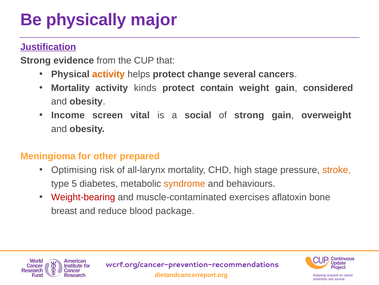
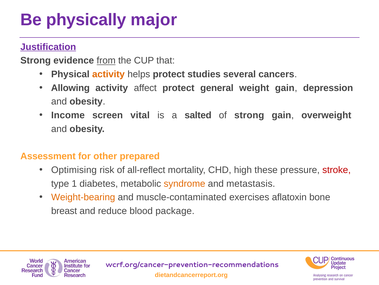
from underline: none -> present (106, 60)
change: change -> studies (204, 74)
Mortality: Mortality -> Allowing (70, 88)
kinds: kinds -> affect (145, 88)
contain: contain -> general (217, 88)
considered: considered -> depression (328, 88)
social: social -> salted (198, 115)
Meningioma: Meningioma -> Assessment (48, 156)
all-larynx: all-larynx -> all-reflect (146, 170)
stage: stage -> these (266, 170)
stroke colour: orange -> red (337, 170)
5: 5 -> 1 (74, 183)
behaviours: behaviours -> metastasis (251, 183)
Weight-bearing colour: red -> orange (83, 197)
